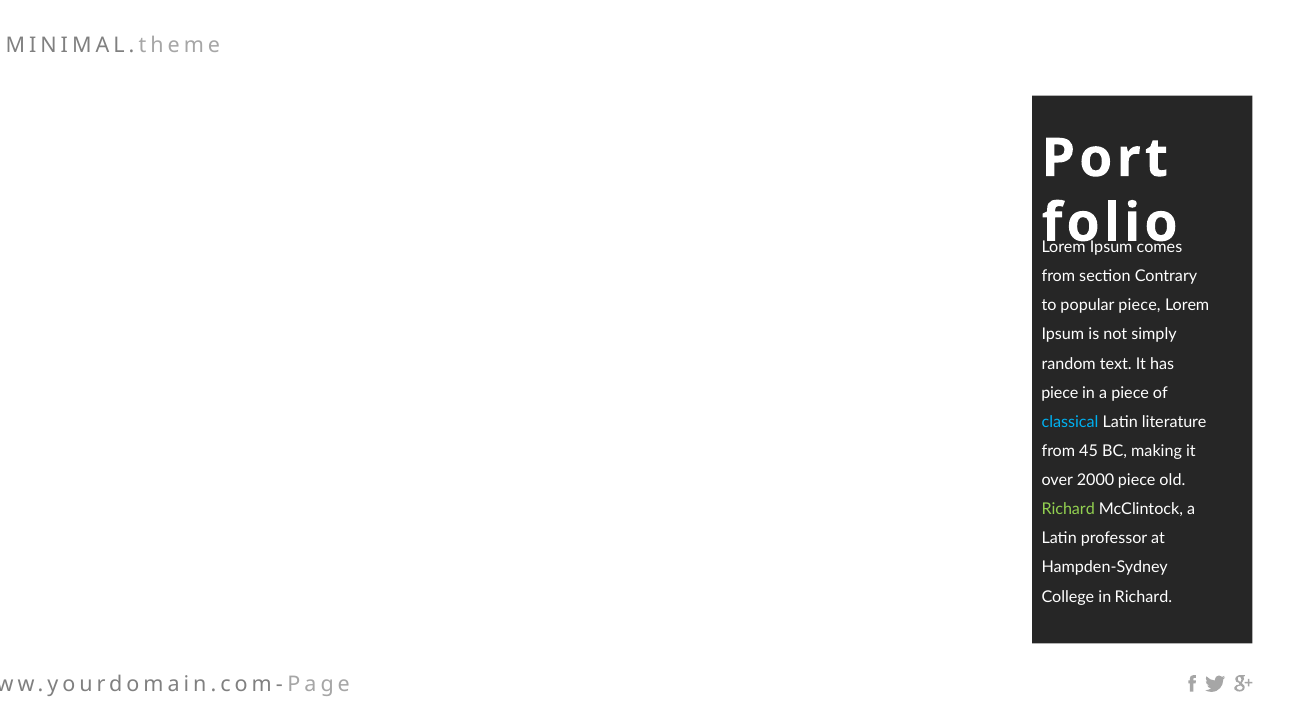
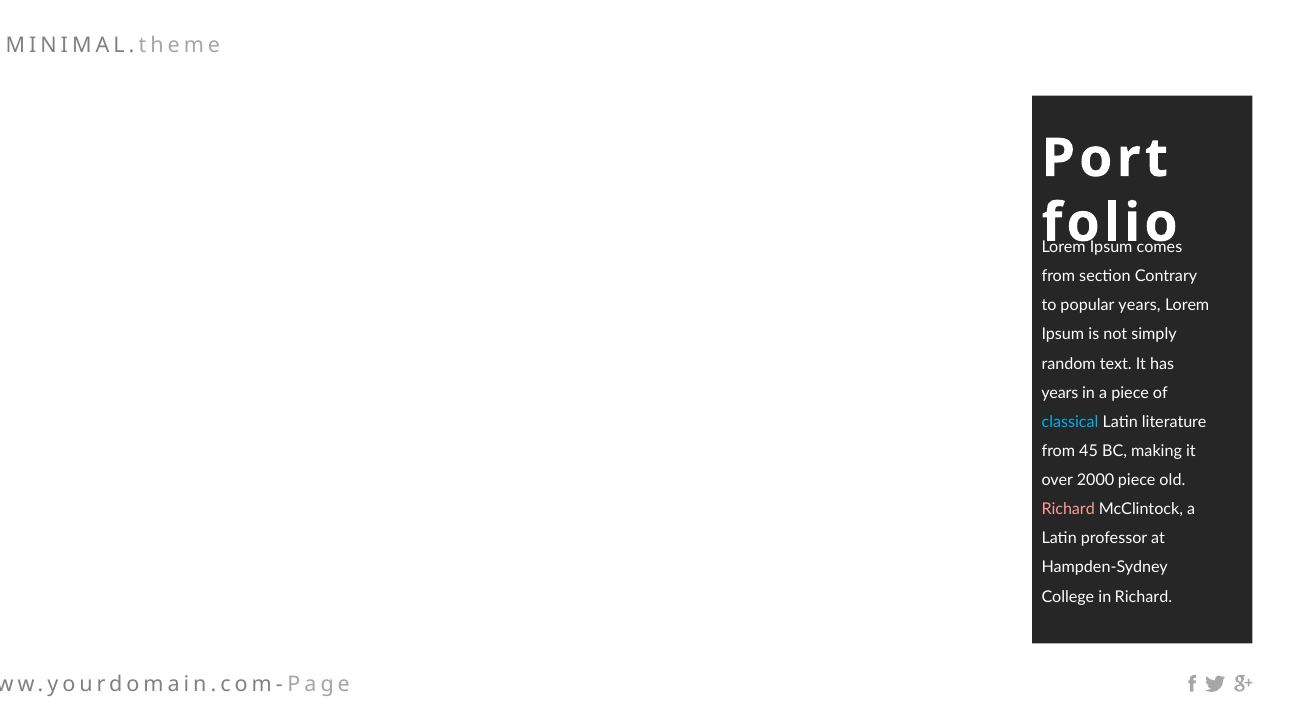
popular piece: piece -> years (1140, 305)
piece: piece -> years (1060, 393)
Richard colour: light green -> pink (1068, 509)
